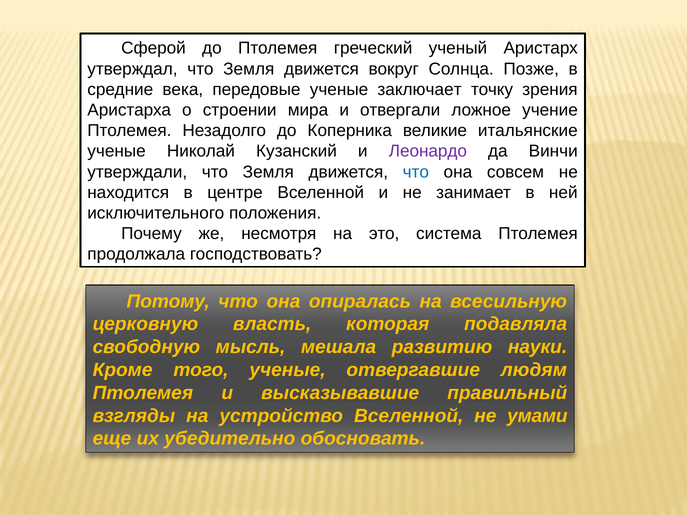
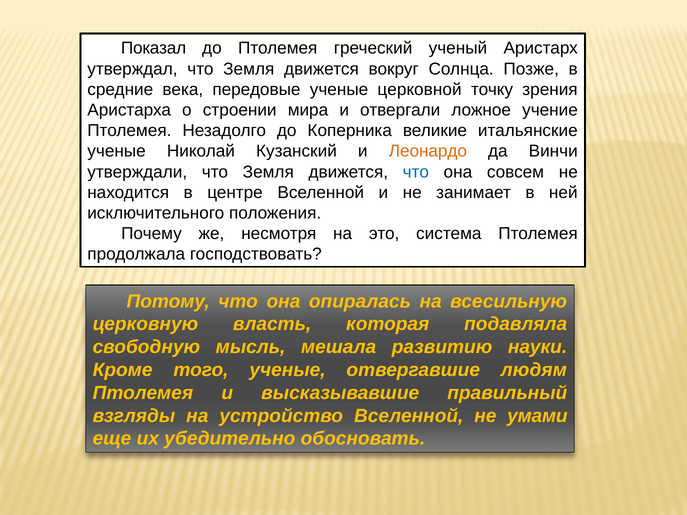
Сферой: Сферой -> Показал (154, 48)
заключает: заключает -> церковной (420, 89)
Леонардо colour: purple -> orange (428, 151)
